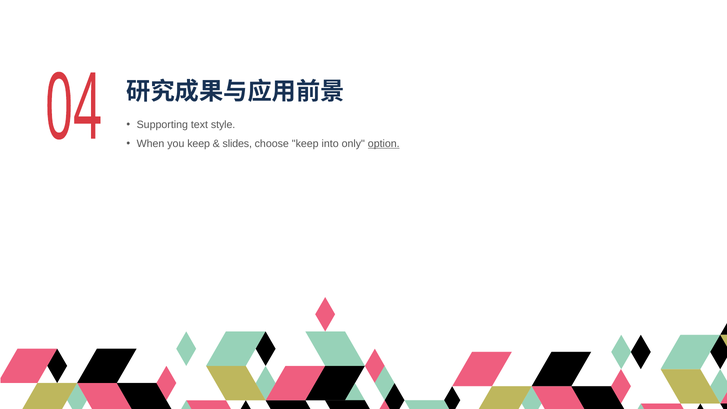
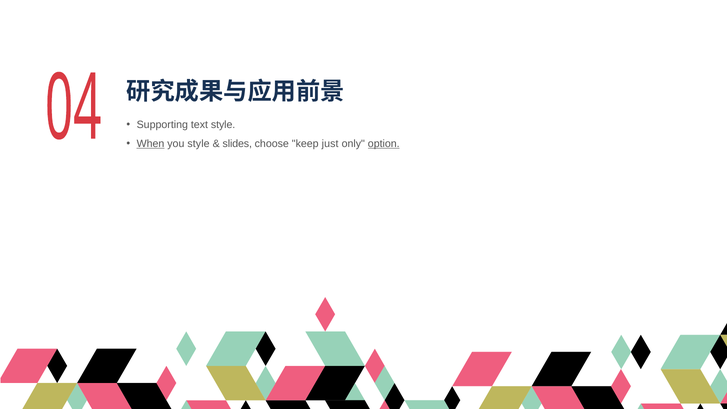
When underline: none -> present (151, 144)
you keep: keep -> style (199, 144)
into: into -> just (330, 144)
